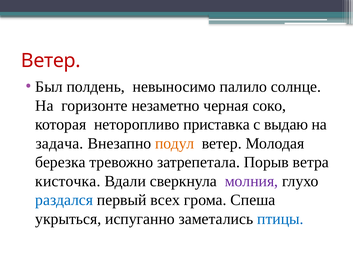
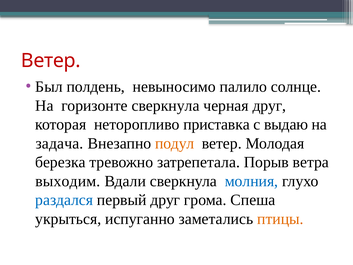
горизонте незаметно: незаметно -> сверкнула (166, 106)
черная соко: соко -> друг (269, 106)
кисточка: кисточка -> выходим (68, 181)
молния colour: purple -> blue (251, 181)
первый всех: всех -> друг (165, 200)
птицы colour: blue -> orange (280, 219)
